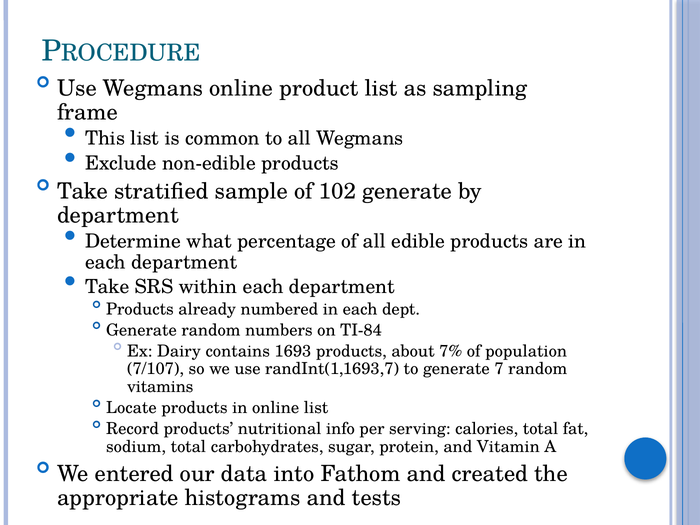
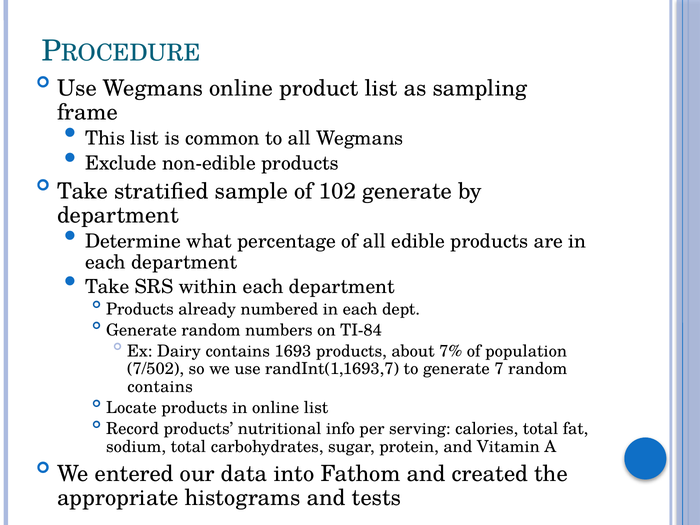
7/107: 7/107 -> 7/502 (156, 369)
vitamins: vitamins -> contains (160, 387)
